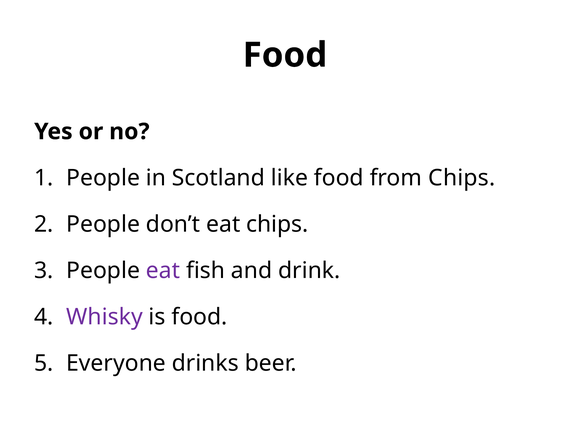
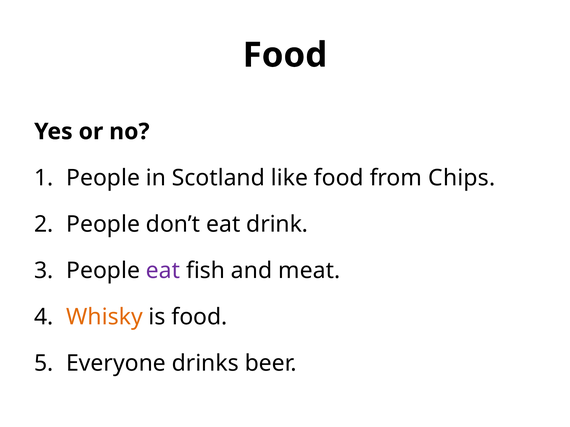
eat chips: chips -> drink (277, 225)
drink: drink -> meat (309, 271)
Whisky colour: purple -> orange (104, 317)
